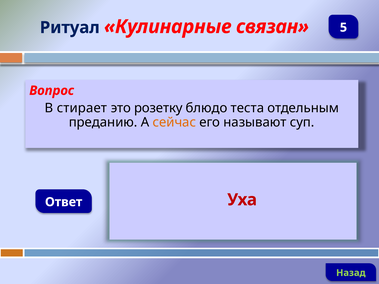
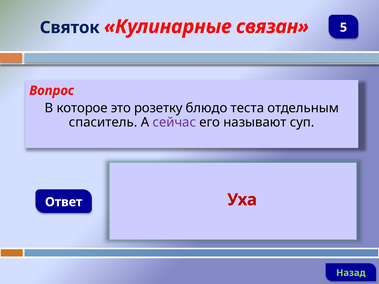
Ритуал: Ритуал -> Святок (70, 28)
стирает: стирает -> которое (82, 108)
преданию: преданию -> спаситель (103, 122)
сейчас colour: orange -> purple (174, 122)
